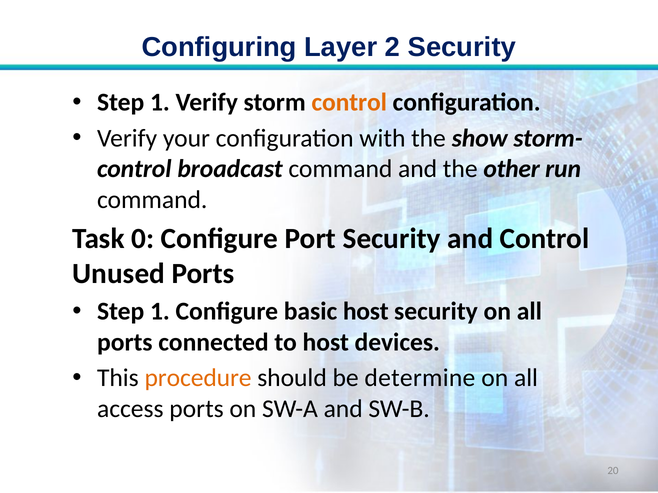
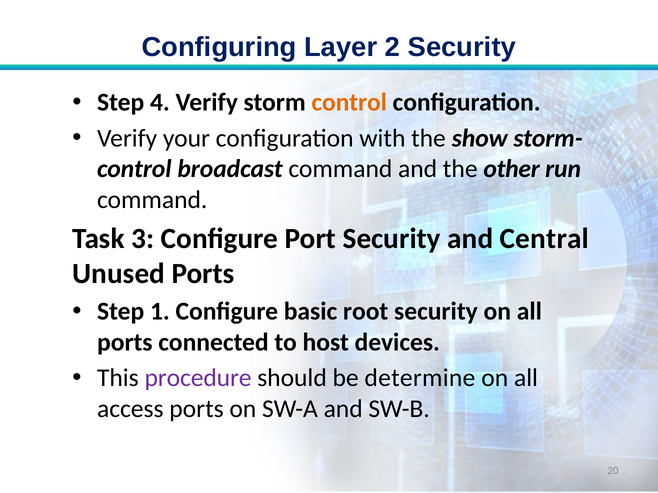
1: 1 -> 4 (160, 103)
0: 0 -> 3 (143, 239)
and Control: Control -> Central (544, 239)
basic host: host -> root (366, 312)
procedure colour: orange -> purple (198, 378)
